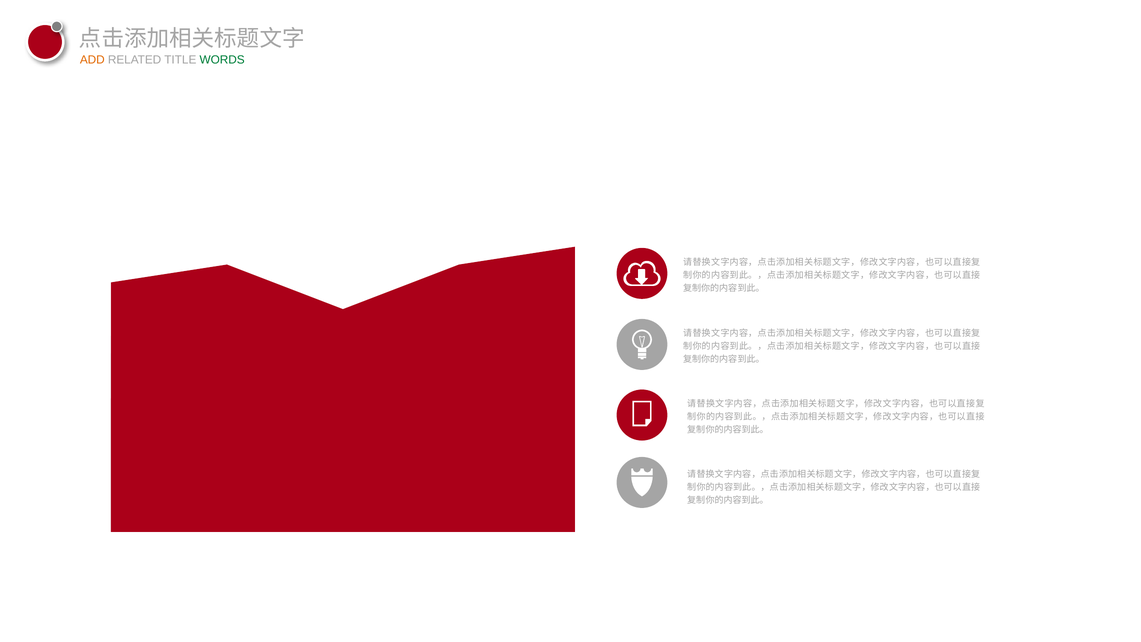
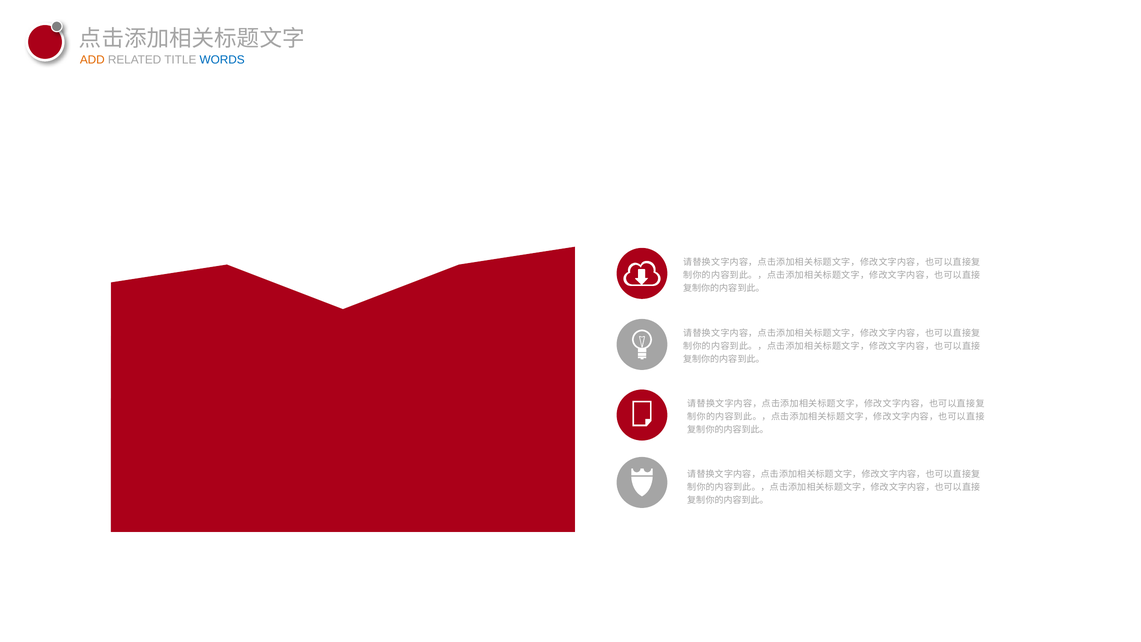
WORDS colour: green -> blue (222, 60)
